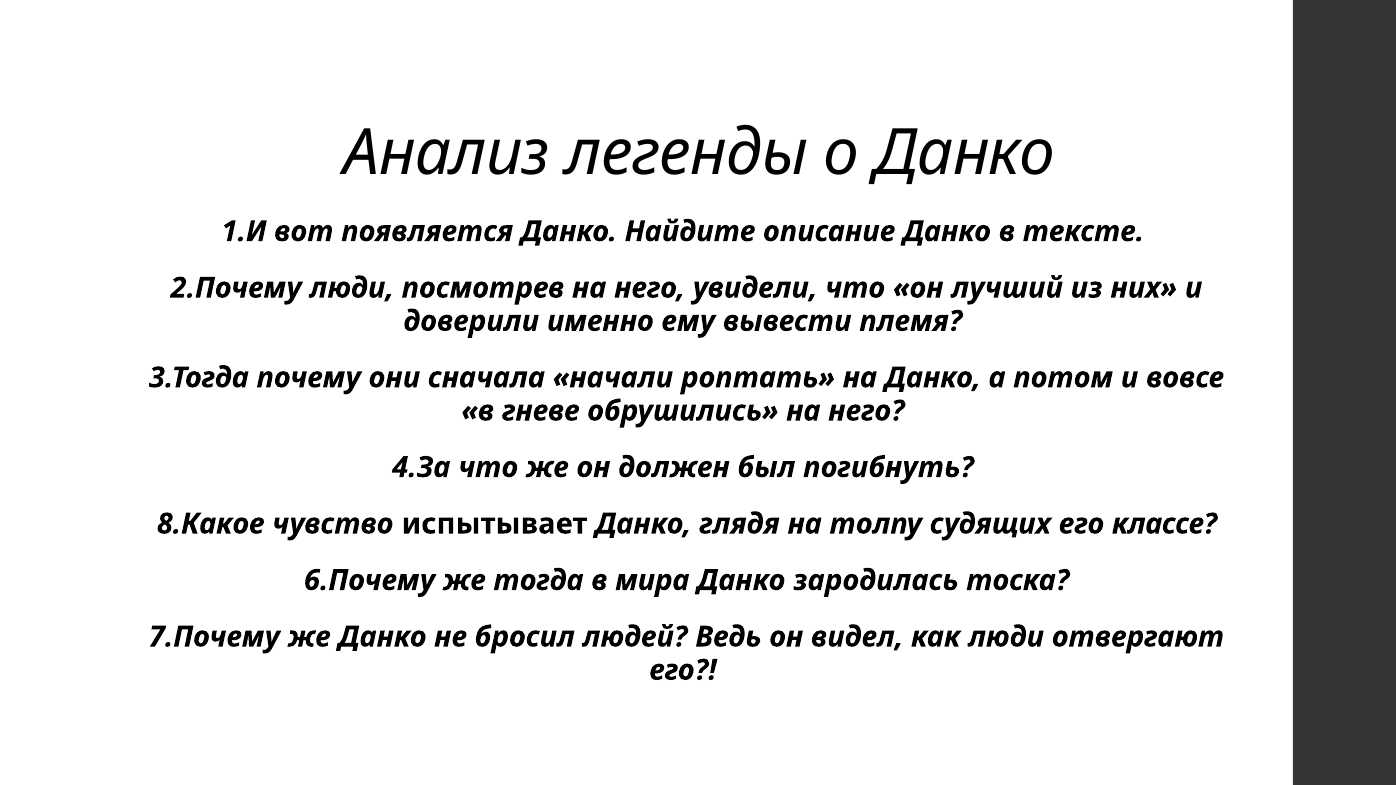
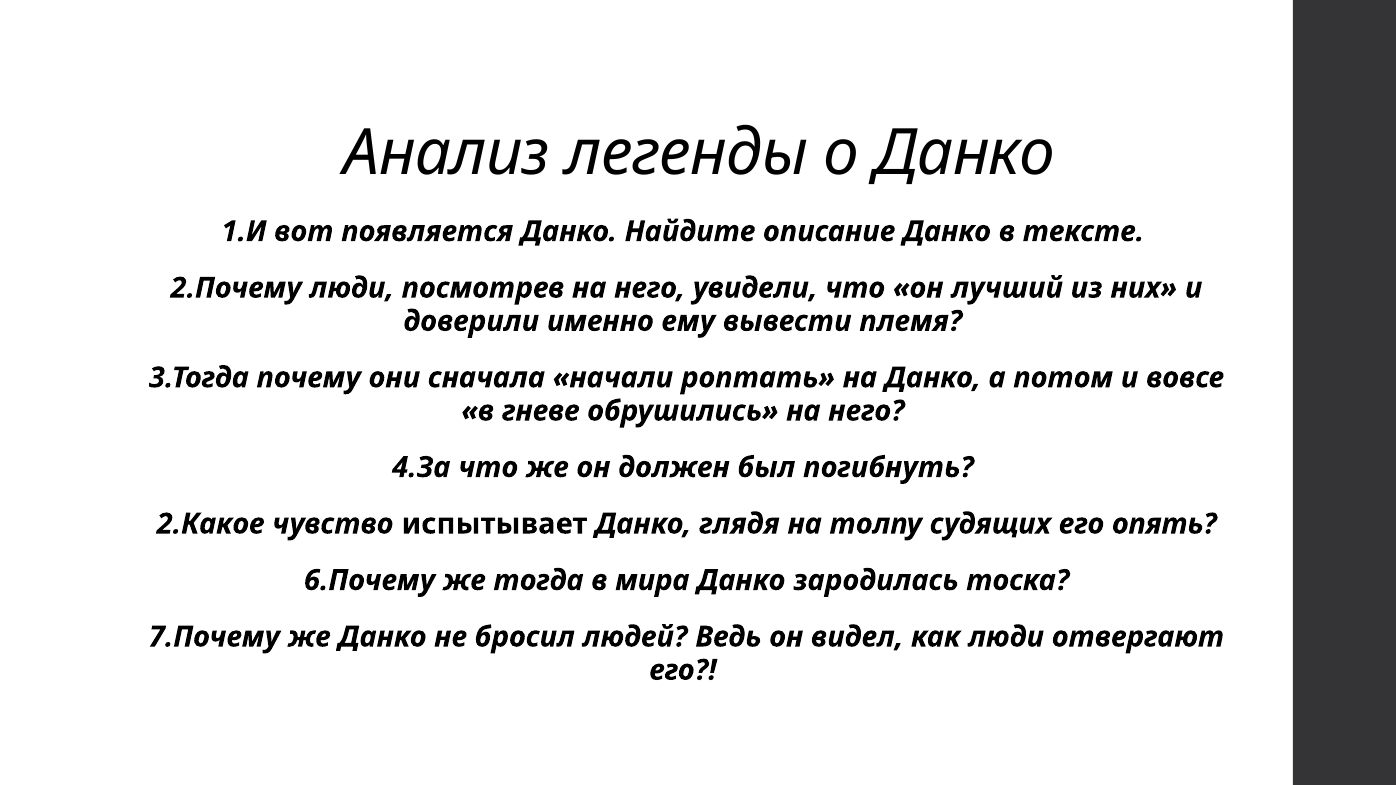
8.Какое: 8.Какое -> 2.Какое (211, 524)
классе: классе -> опять (1164, 524)
